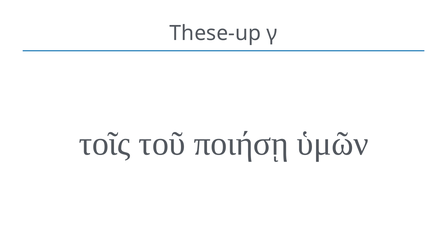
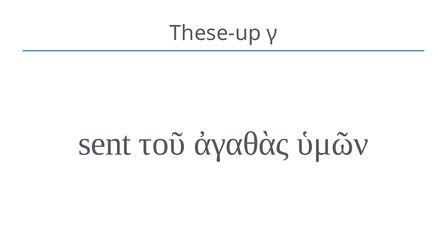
τοῖς: τοῖς -> sent (105, 144)
ποιήσῃ: ποιήσῃ -> ἀγαθὰς (241, 144)
